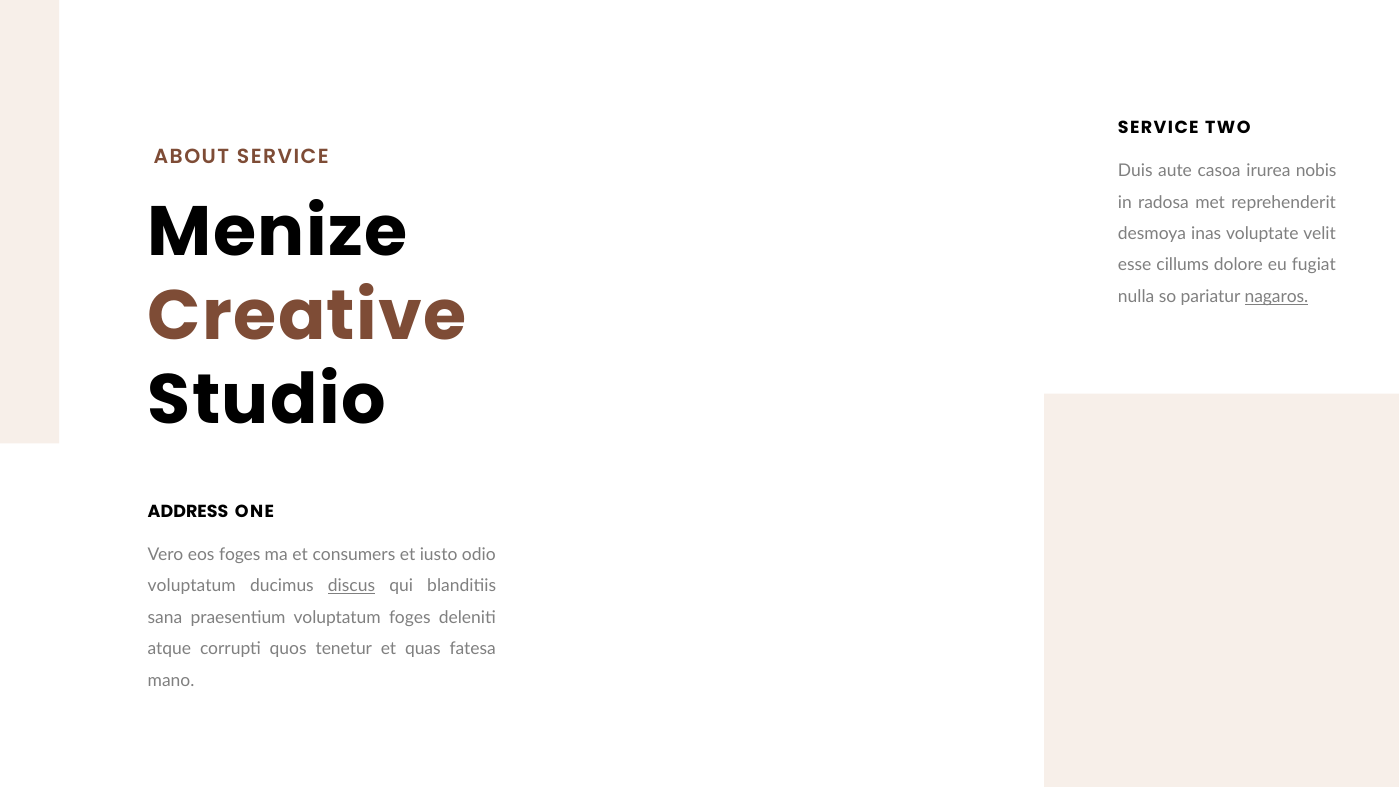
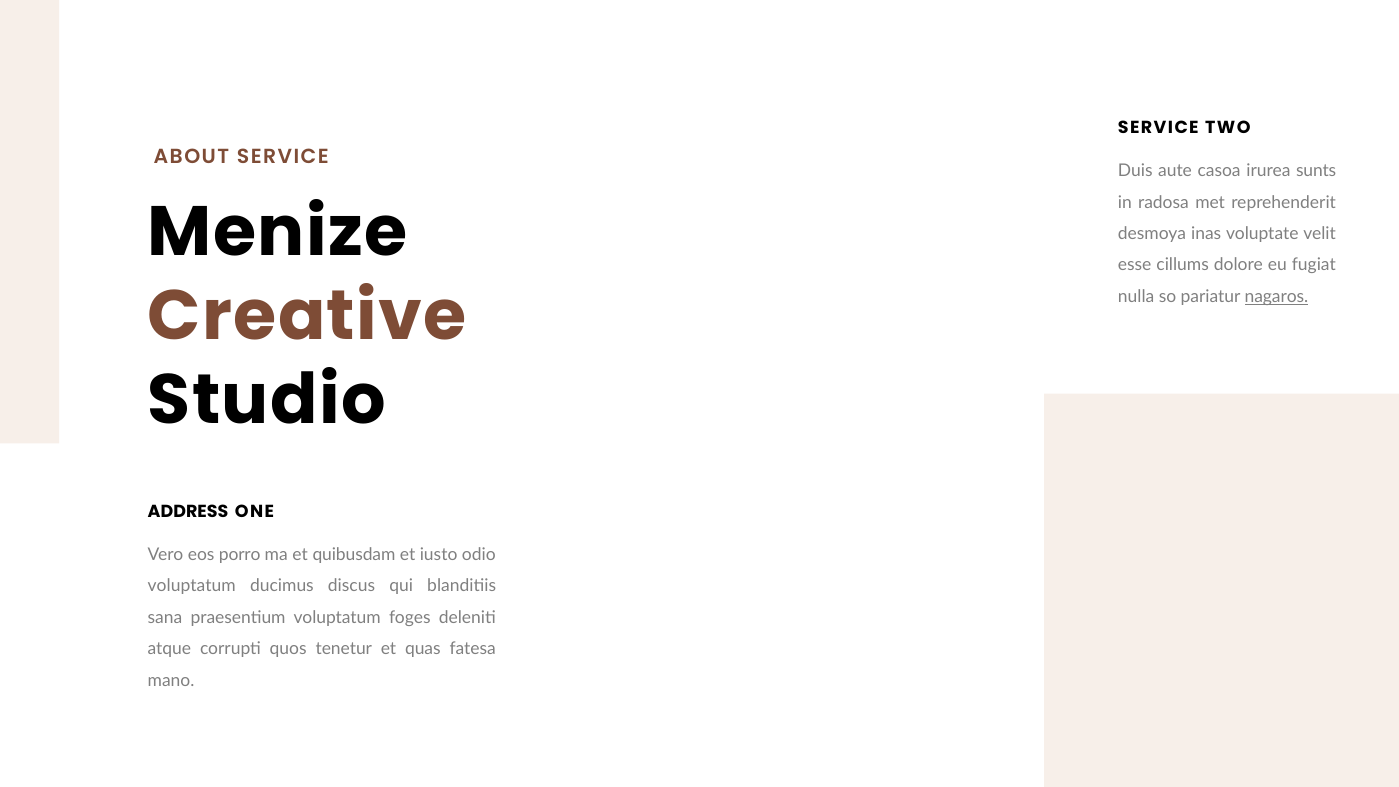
nobis: nobis -> sunts (1316, 171)
eos foges: foges -> porro (240, 555)
consumers: consumers -> quibusdam (354, 555)
discus underline: present -> none (352, 586)
